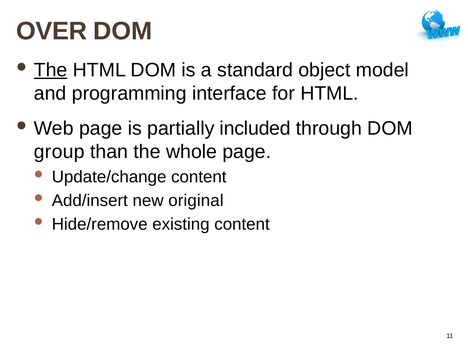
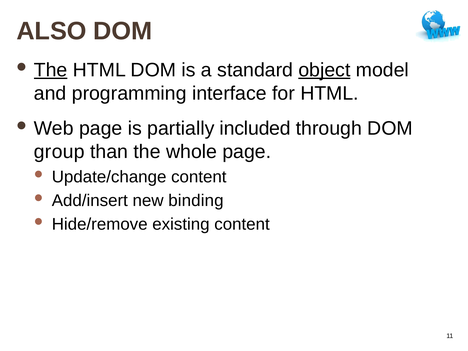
OVER: OVER -> ALSO (52, 31)
object underline: none -> present (324, 70)
original: original -> binding (196, 201)
